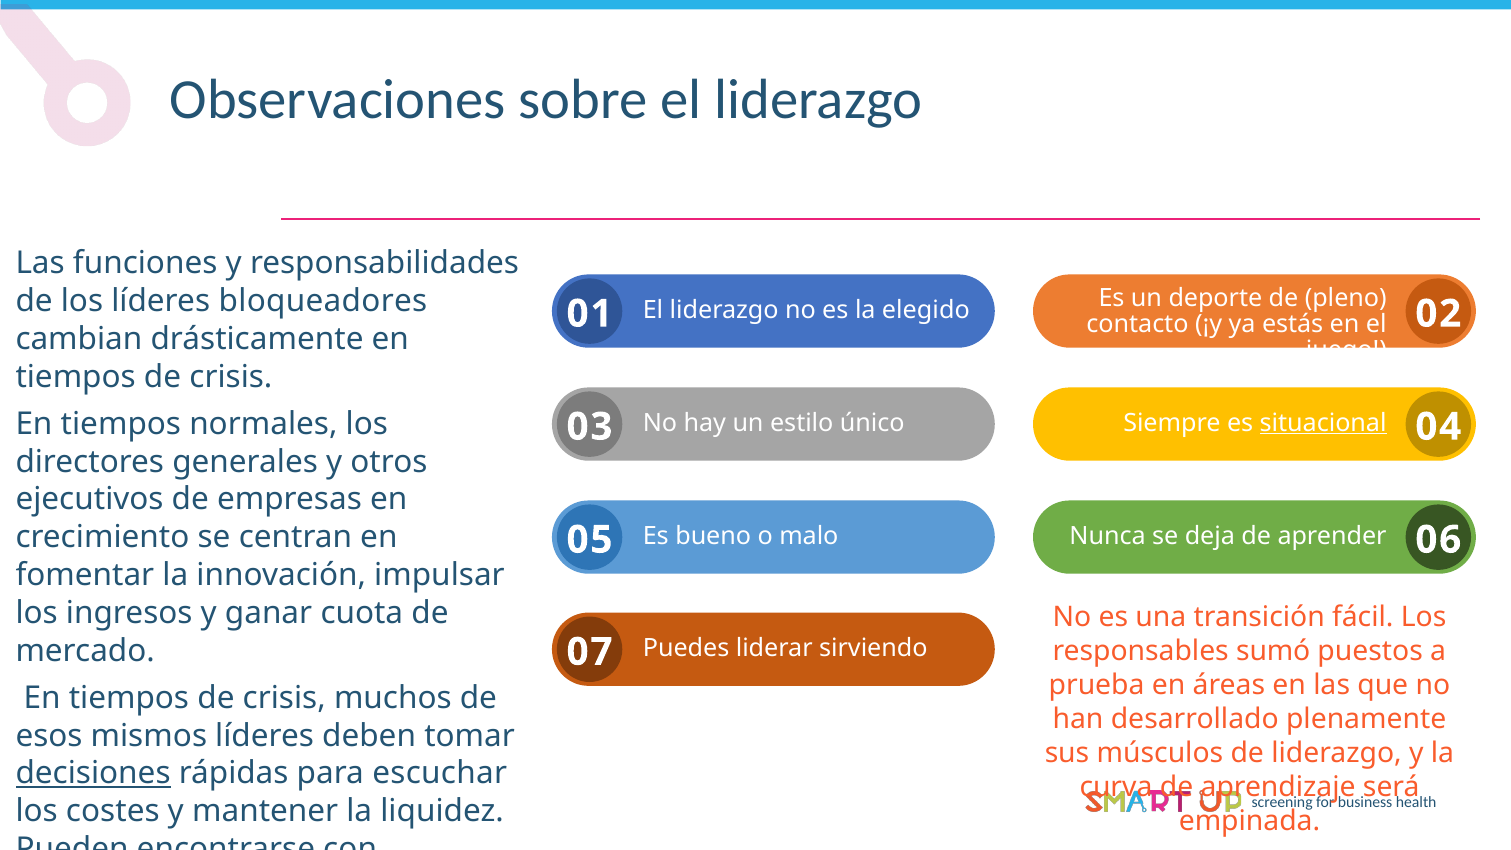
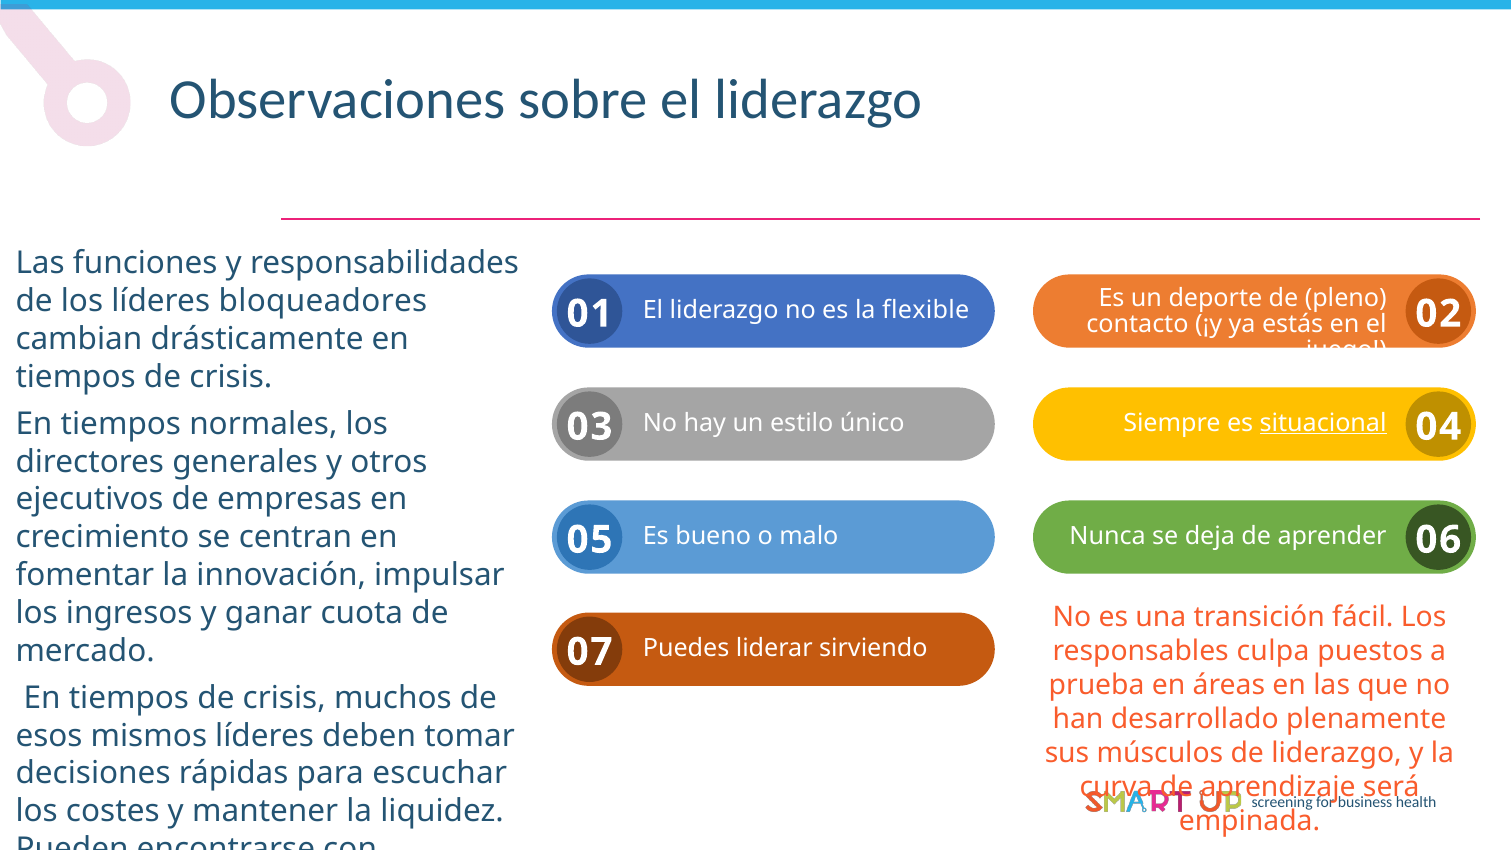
elegido: elegido -> flexible (926, 310)
sumó: sumó -> culpa (1273, 651)
decisiones underline: present -> none (93, 774)
